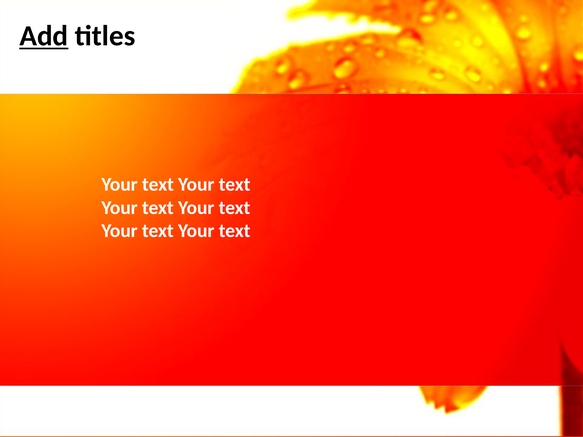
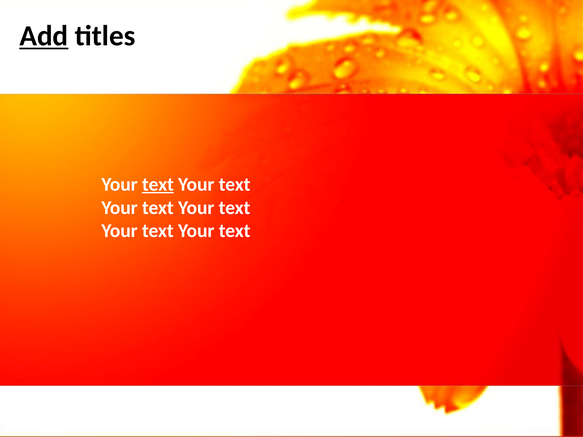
text underline: none -> present (158, 184)
